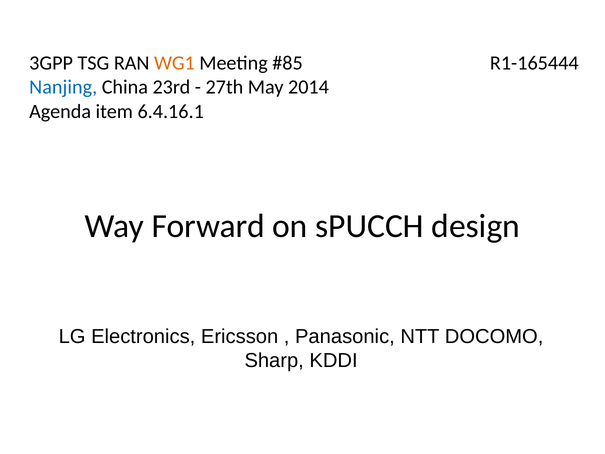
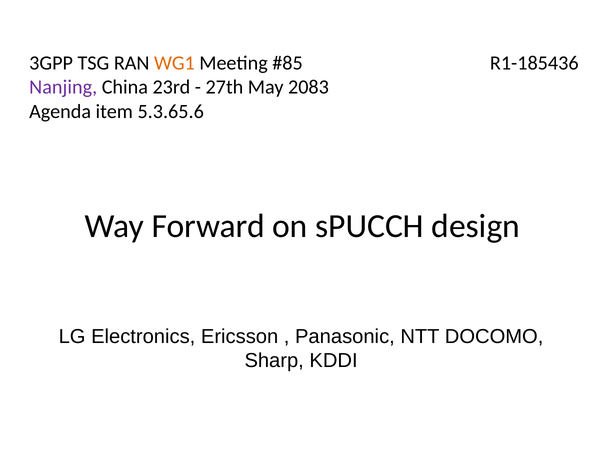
R1-165444: R1-165444 -> R1-185436 (534, 63)
Nanjing colour: blue -> purple (63, 87)
2014: 2014 -> 2083 (308, 87)
6.4.16.1: 6.4.16.1 -> 5.3.65.6 (171, 111)
